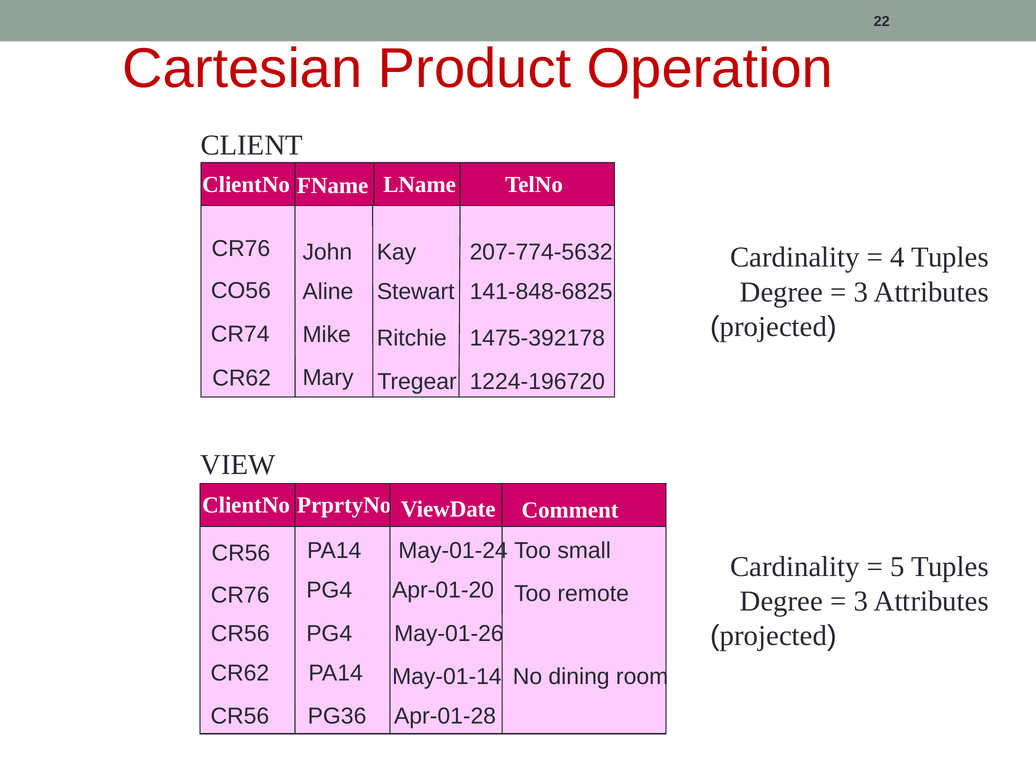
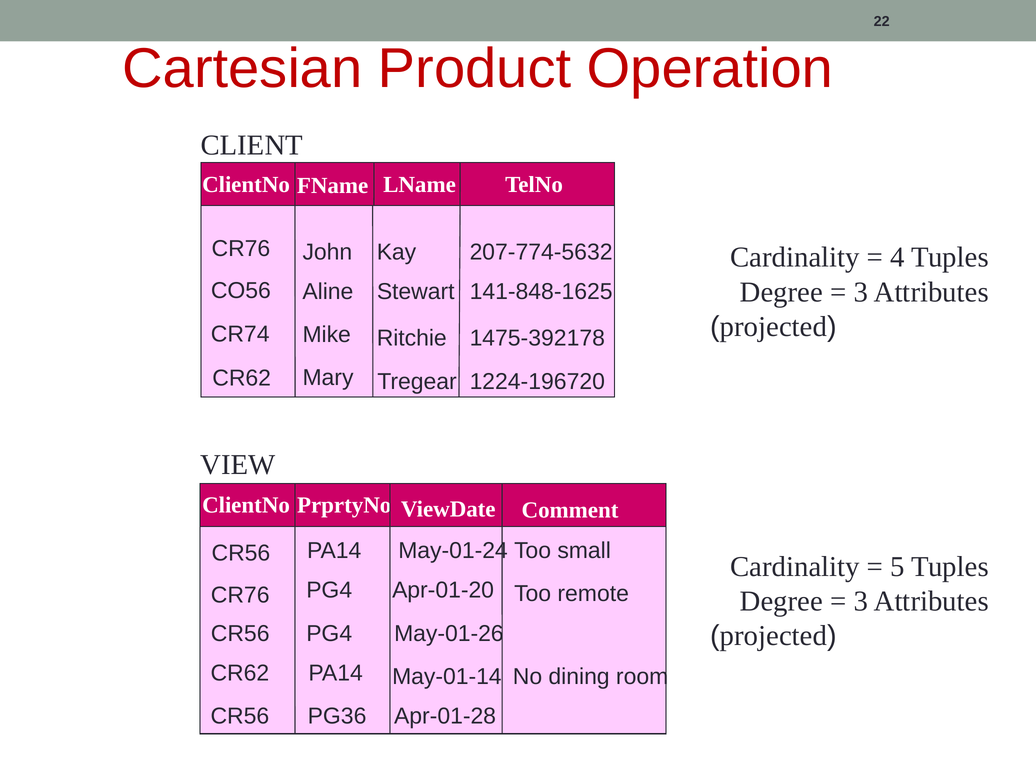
141-848-6825: 141-848-6825 -> 141-848-1625 (541, 292)
